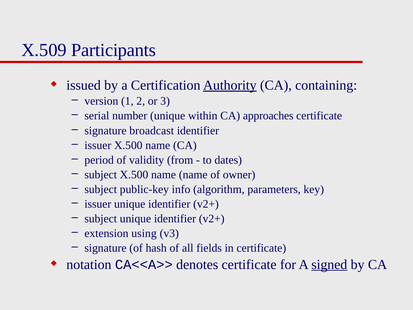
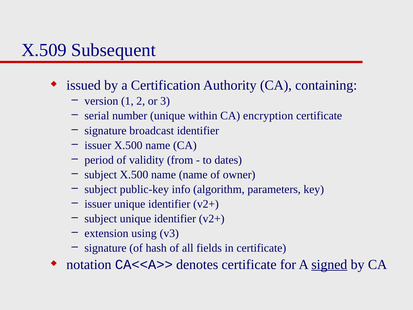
Participants: Participants -> Subsequent (114, 50)
Authority underline: present -> none (230, 85)
approaches: approaches -> encryption (268, 116)
